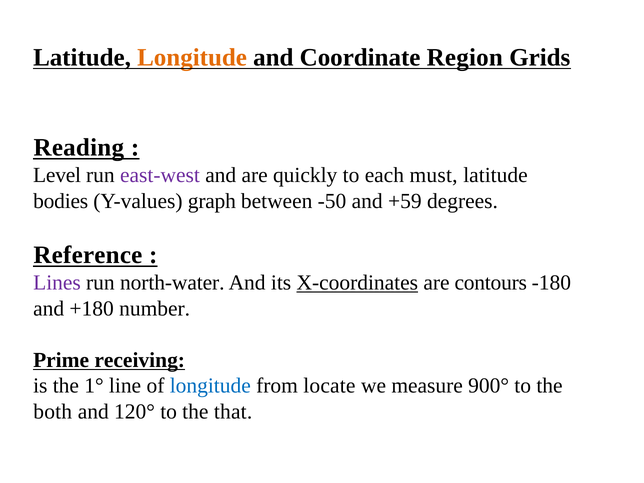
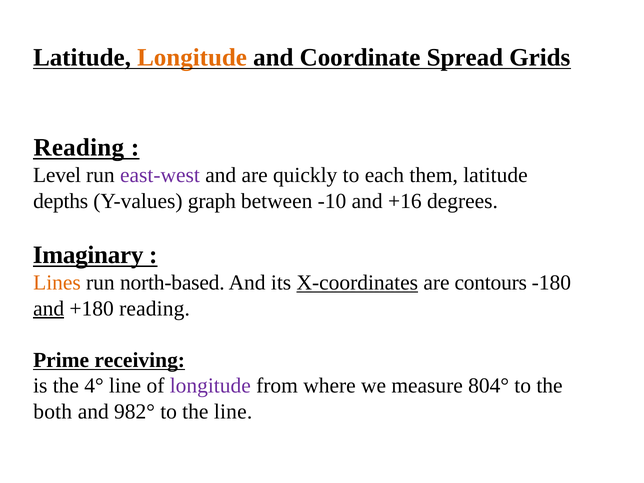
Region: Region -> Spread (465, 58)
must: must -> them (434, 175)
bodies: bodies -> depths (61, 201)
-50: -50 -> -10 (332, 201)
+59: +59 -> +16 (405, 201)
Reference: Reference -> Imaginary (88, 255)
Lines colour: purple -> orange (57, 283)
north-water: north-water -> north-based (172, 283)
and underline: none -> present (49, 308)
+180 number: number -> reading (155, 308)
1°: 1° -> 4° (94, 386)
longitude colour: blue -> purple (210, 386)
locate: locate -> where (329, 386)
900°: 900° -> 804° (489, 386)
120°: 120° -> 982° (135, 412)
the that: that -> line (233, 412)
